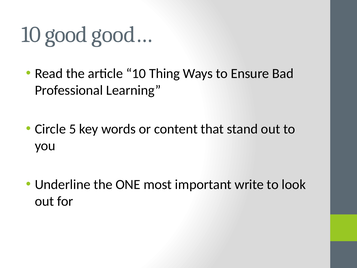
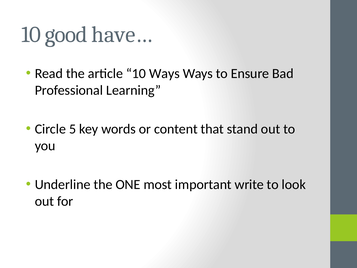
good…: good… -> have… (122, 35)
10 Thing: Thing -> Ways (164, 74)
